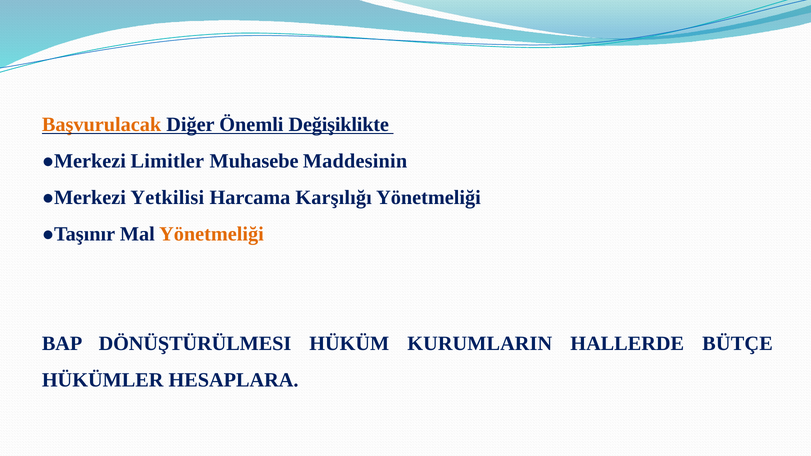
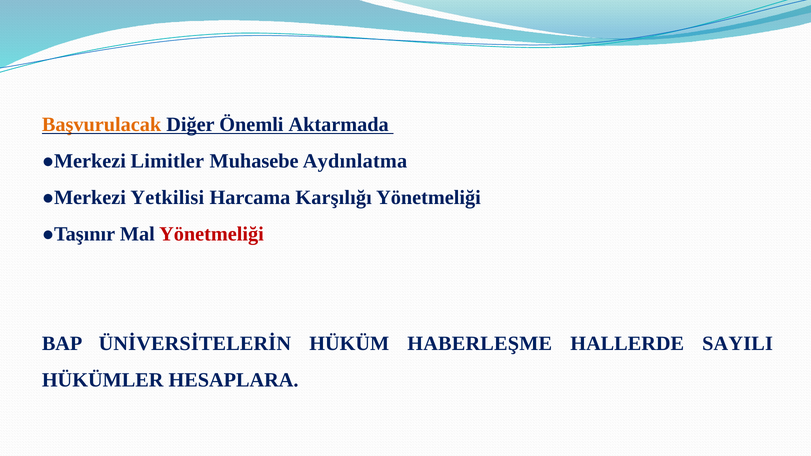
Değişiklikte: Değişiklikte -> Aktarmada (339, 125)
Maddesinin: Maddesinin -> Aydınlatma (355, 161)
Yönetmeliği colour: orange -> red (211, 234)
DÖNÜŞTÜRÜLMESI: DÖNÜŞTÜRÜLMESI -> ÜNİVERSİTELERİN (195, 343)
KURUMLARIN: KURUMLARIN -> HABERLEŞME (480, 343)
BÜTÇE: BÜTÇE -> SAYILI (738, 343)
